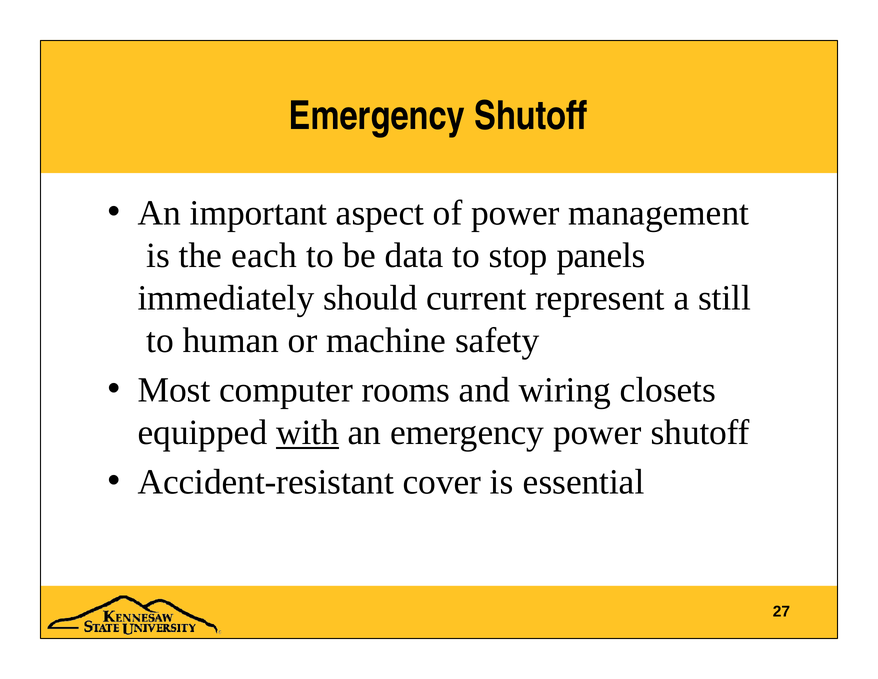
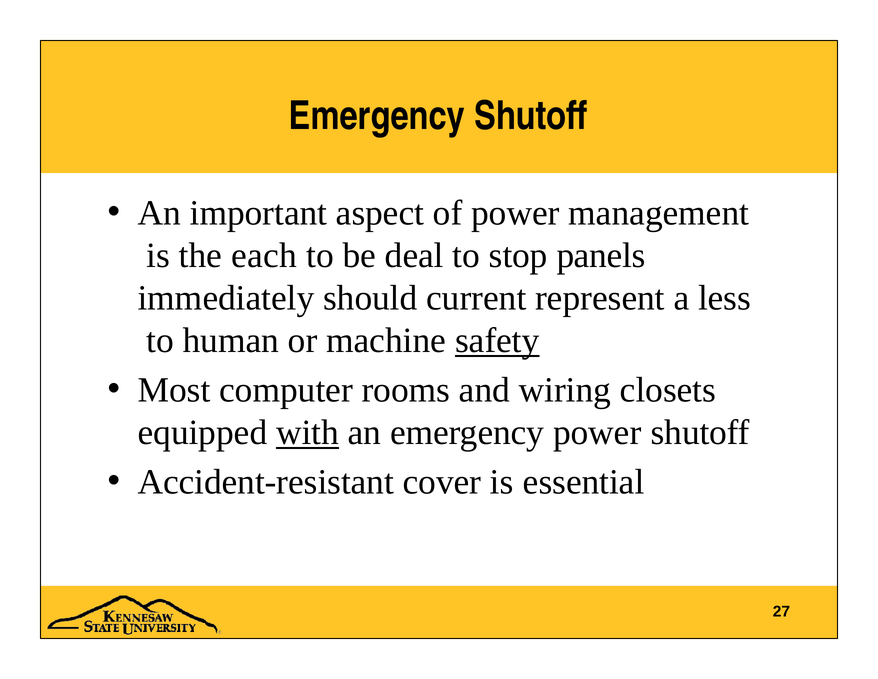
data: data -> deal (414, 255)
still: still -> less (725, 298)
safety underline: none -> present (497, 340)
